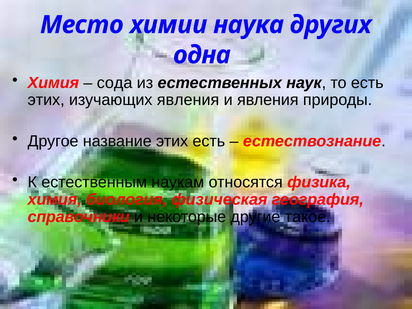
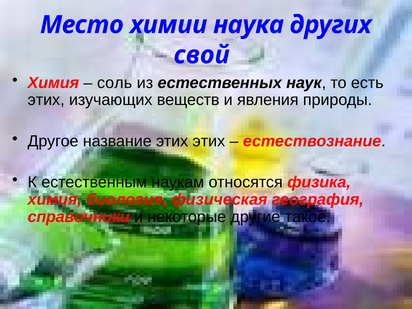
одна: одна -> свой (202, 55)
сода: сода -> соль (115, 83)
изучающих явления: явления -> веществ (188, 100)
этих есть: есть -> этих (209, 141)
